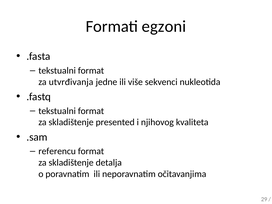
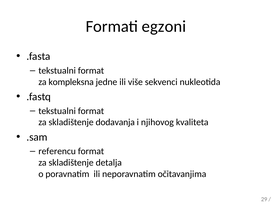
utvrđivanja: utvrđivanja -> kompleksna (71, 82)
presented: presented -> dodavanja (115, 122)
